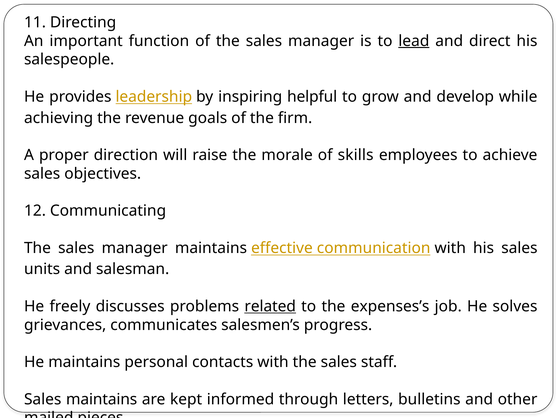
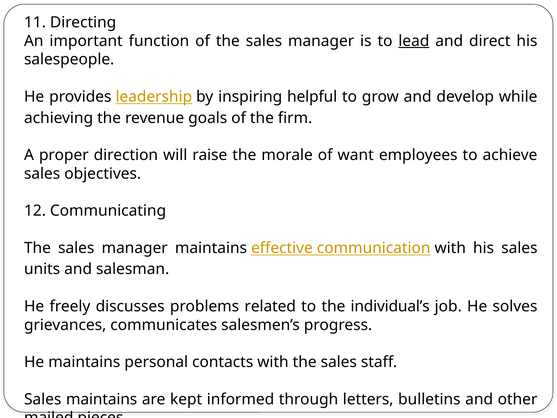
skills: skills -> want (356, 155)
related underline: present -> none (270, 306)
expenses’s: expenses’s -> individual’s (390, 306)
